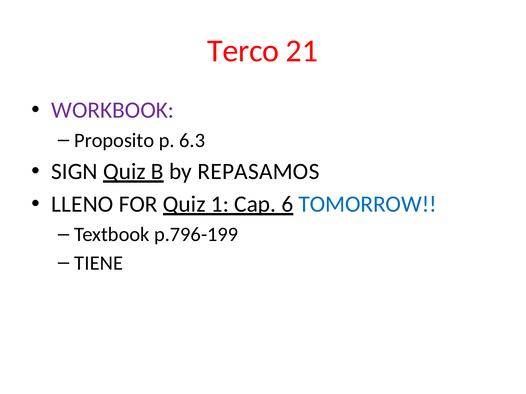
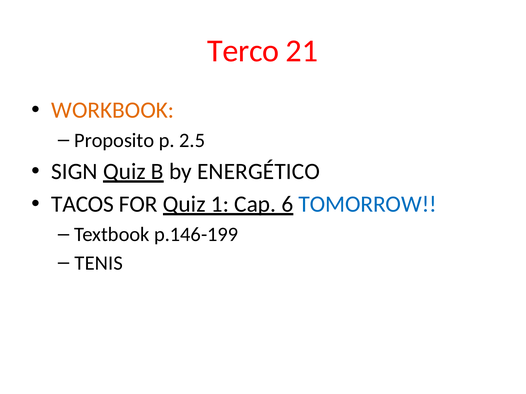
WORKBOOK colour: purple -> orange (113, 110)
6.3: 6.3 -> 2.5 (192, 141)
REPASAMOS: REPASAMOS -> ENERGÉTICO (258, 172)
LLENO: LLENO -> TACOS (83, 204)
p.796-199: p.796-199 -> p.146-199 (196, 235)
TIENE: TIENE -> TENIS (99, 263)
